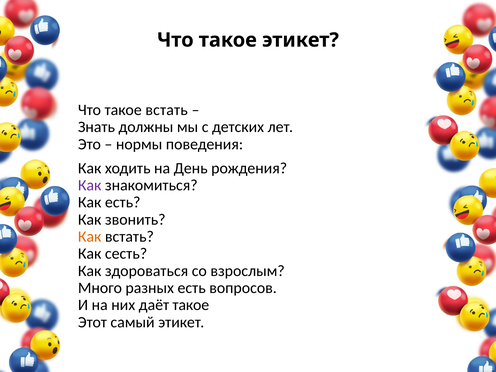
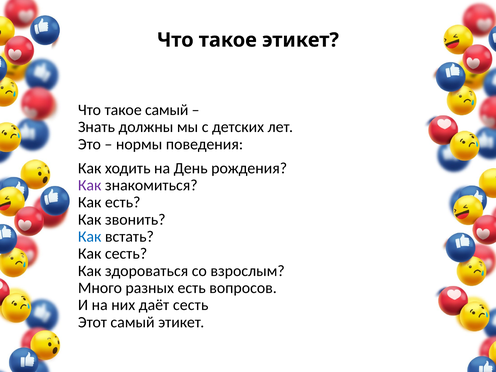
такое встать: встать -> самый (167, 110)
Как colour: orange -> blue (90, 237)
даёт такое: такое -> сесть (191, 305)
